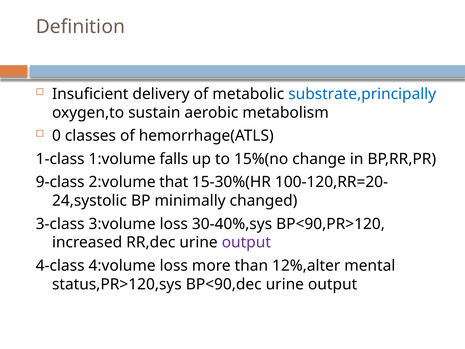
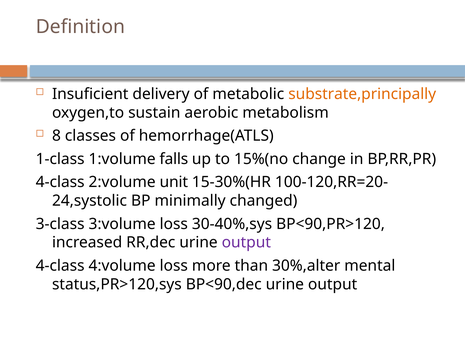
substrate,principally colour: blue -> orange (362, 94)
0: 0 -> 8 (56, 136)
9-class: 9-class -> 4-class (60, 182)
that: that -> unit (174, 182)
12%,alter: 12%,alter -> 30%,alter (306, 265)
